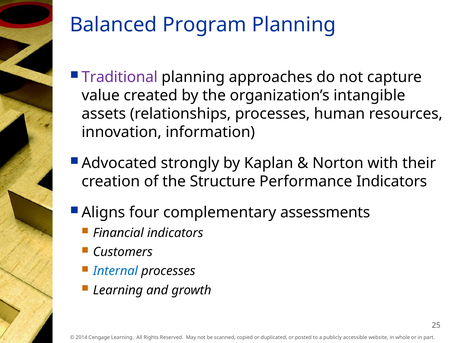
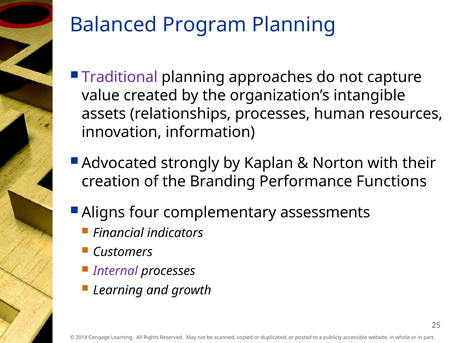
Structure: Structure -> Branding (223, 181)
Performance Indicators: Indicators -> Functions (392, 181)
Internal colour: blue -> purple (115, 271)
